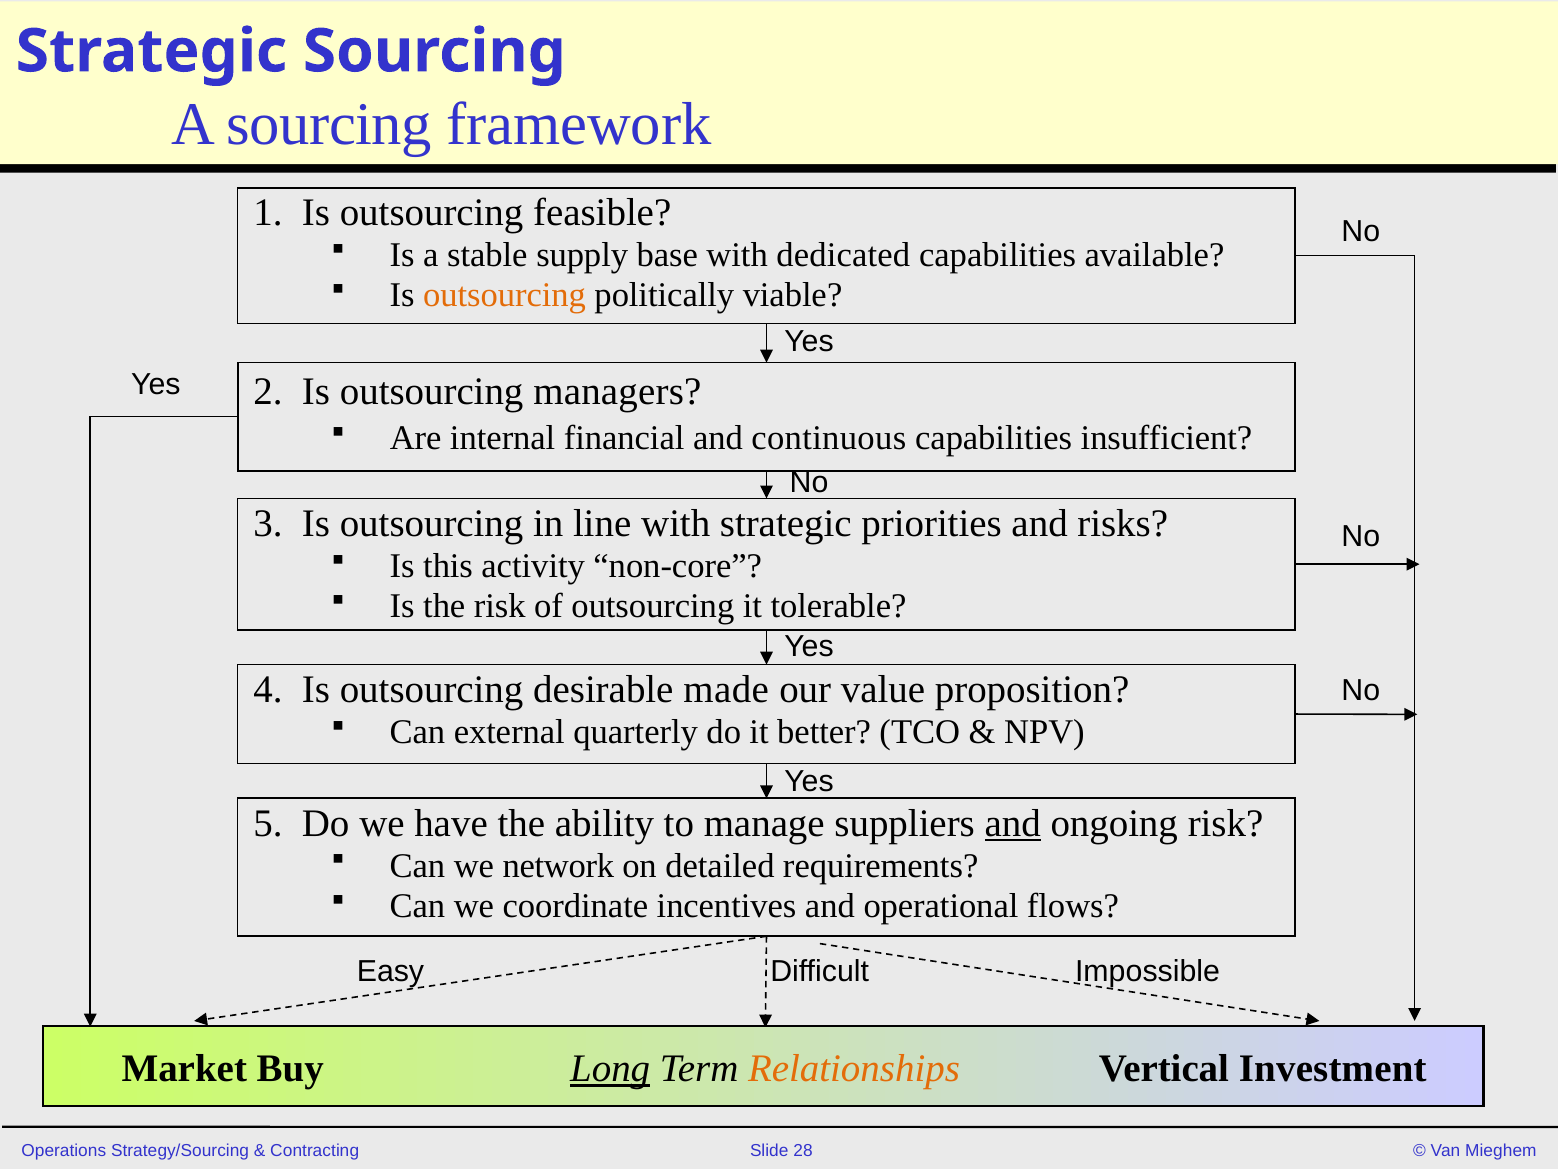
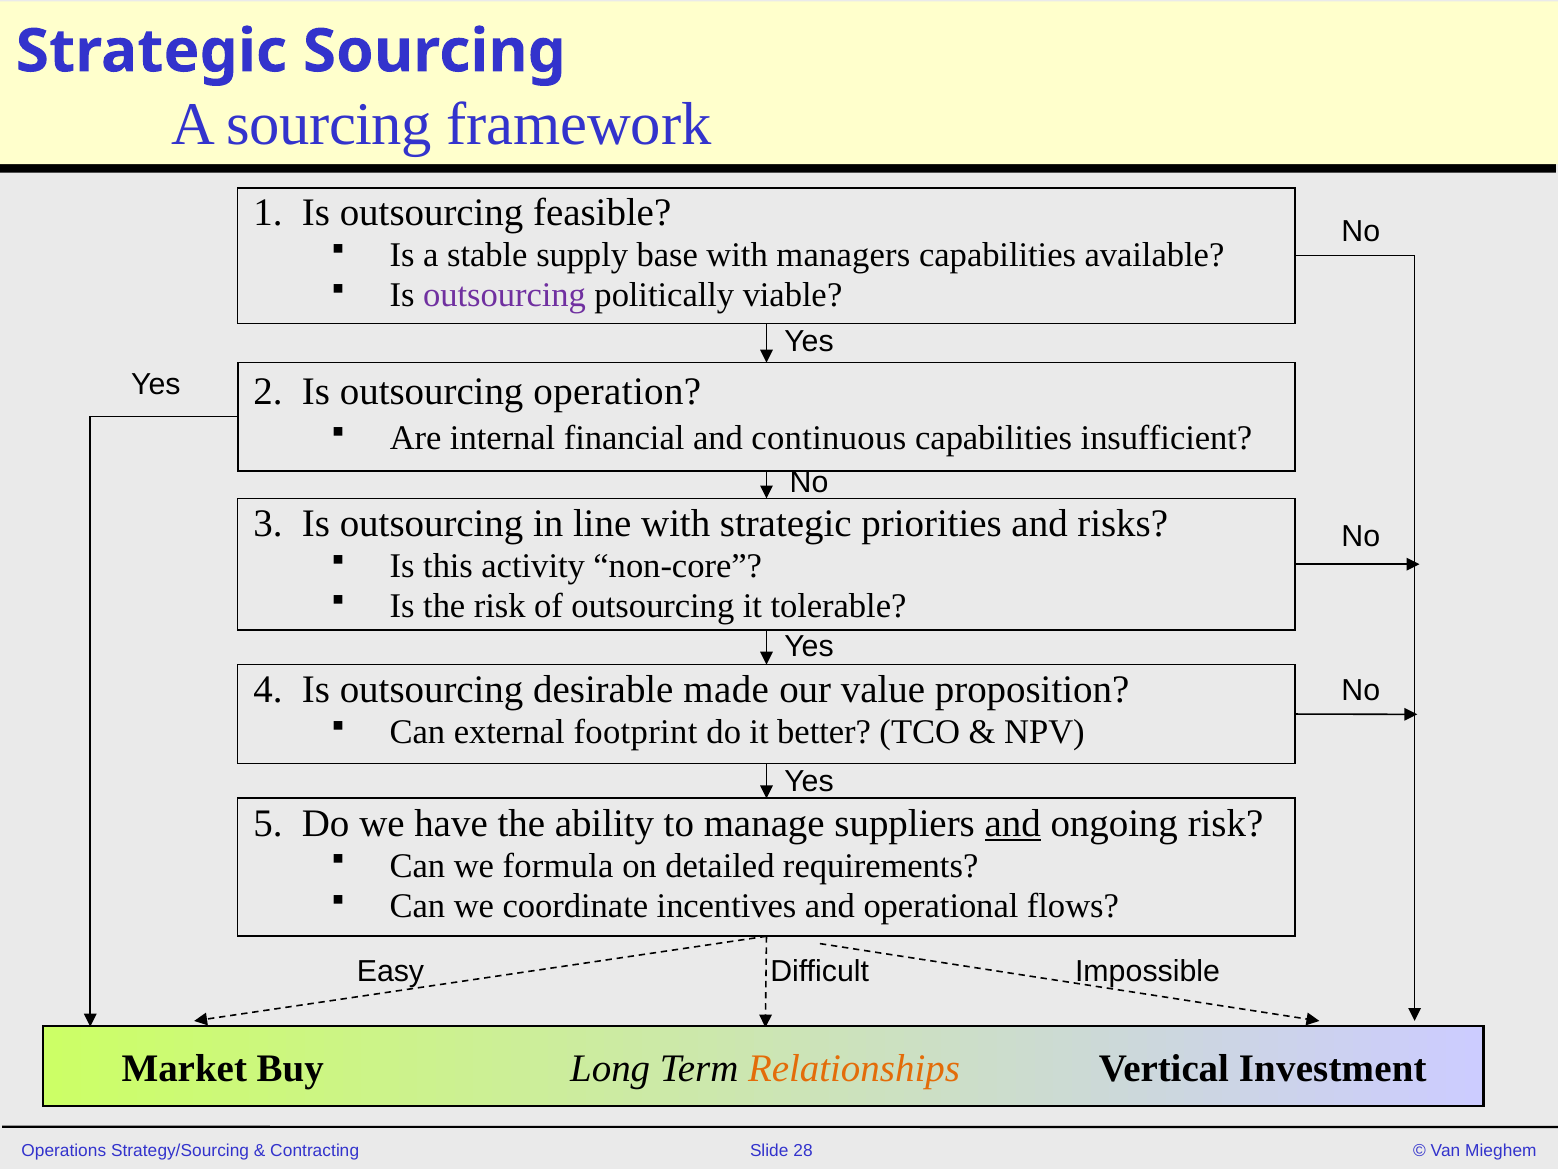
dedicated: dedicated -> managers (843, 255)
outsourcing colour: orange -> purple (505, 295)
managers: managers -> operation (617, 391)
quarterly: quarterly -> footprint (635, 732)
network: network -> formula (558, 865)
Long underline: present -> none (610, 1068)
